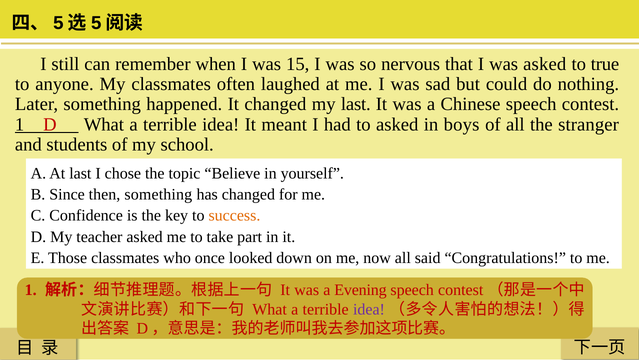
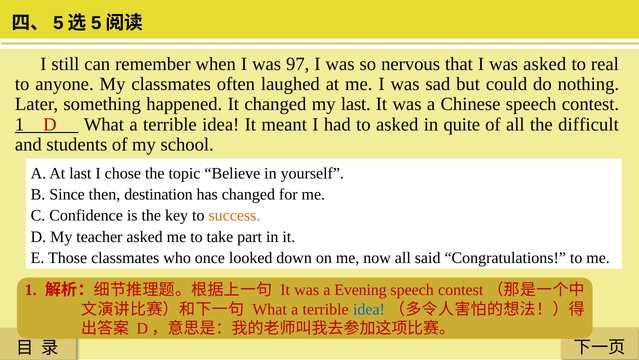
15: 15 -> 97 (298, 64)
true: true -> real (605, 64)
boys: boys -> quite (462, 124)
stranger: stranger -> difficult (589, 124)
then something: something -> destination (158, 194)
idea colour: purple -> blue (369, 309)
